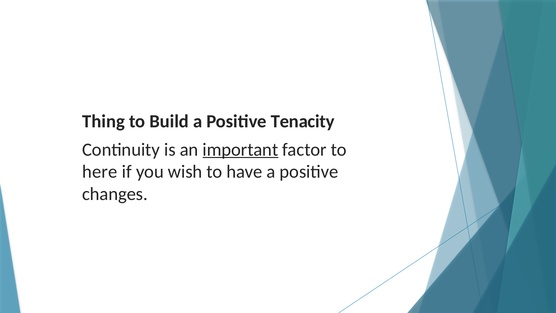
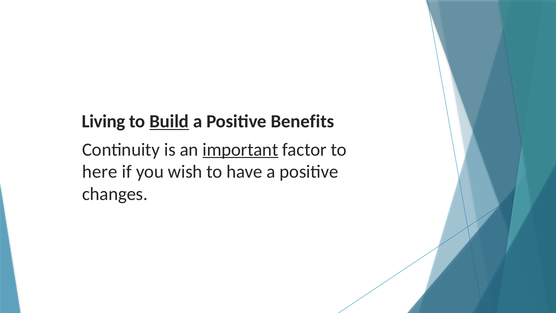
Thing: Thing -> Living (104, 121)
Build underline: none -> present (169, 121)
Tenacity: Tenacity -> Benefits (303, 121)
